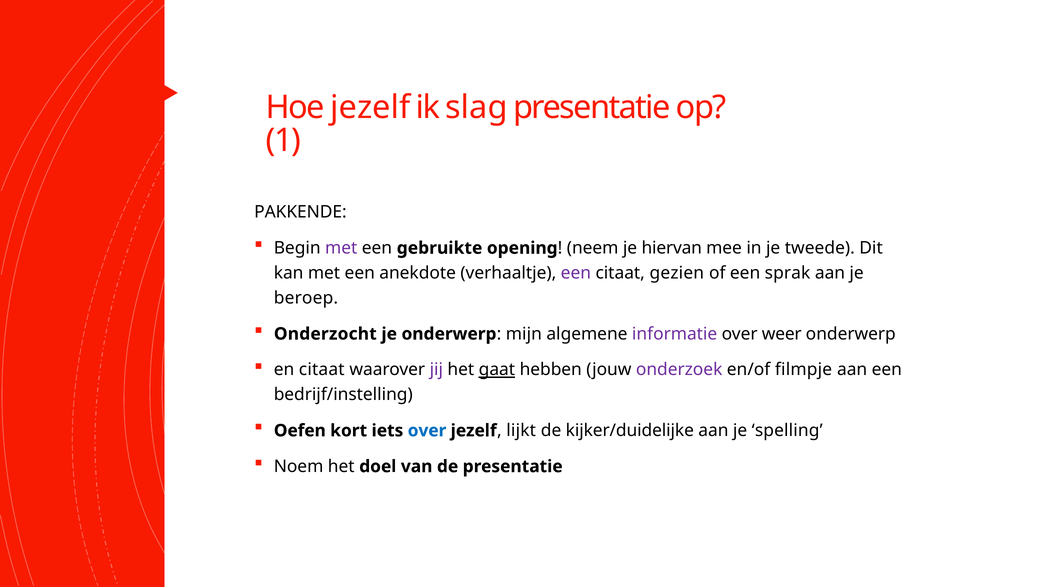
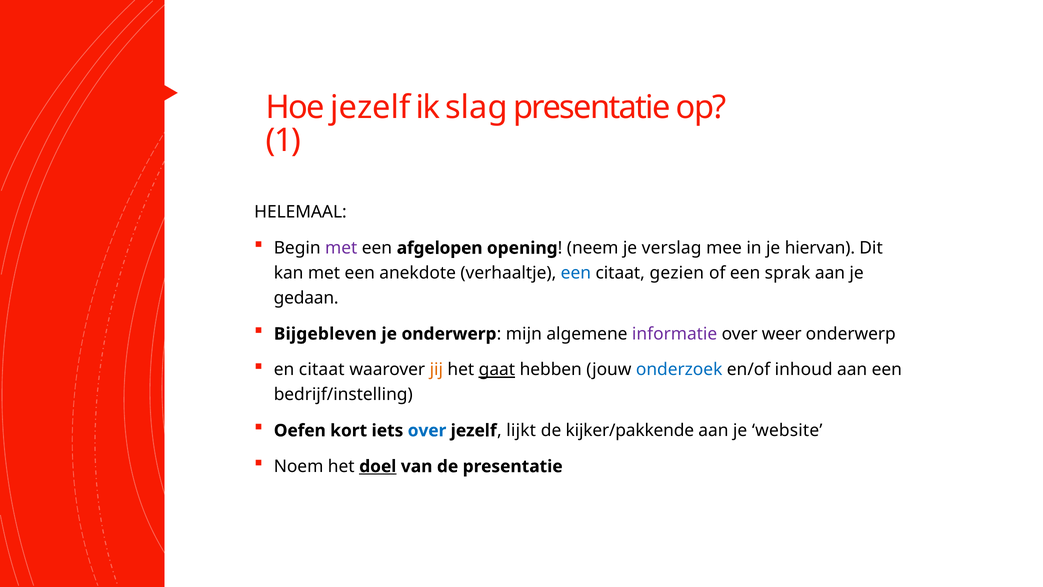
PAKKENDE: PAKKENDE -> HELEMAAL (300, 212)
gebruikte: gebruikte -> afgelopen (440, 248)
hiervan: hiervan -> verslag (672, 248)
tweede: tweede -> hiervan (820, 248)
een colour: purple -> blue (576, 273)
beroep: beroep -> gedaan (306, 298)
Onderzocht: Onderzocht -> Bijgebleven (325, 334)
jij colour: purple -> orange (436, 370)
onderzoek colour: purple -> blue (679, 370)
filmpje: filmpje -> inhoud (804, 370)
kijker/duidelijke: kijker/duidelijke -> kijker/pakkende (630, 430)
spelling: spelling -> website (787, 430)
doel underline: none -> present (378, 466)
